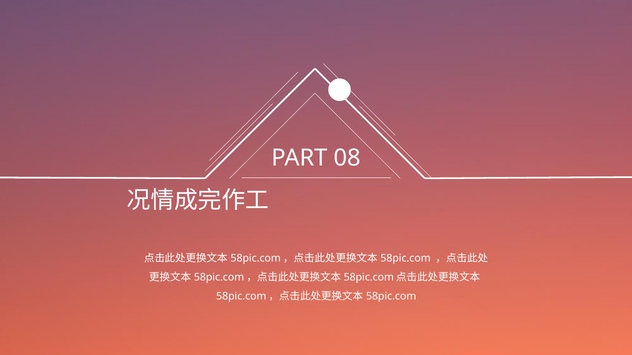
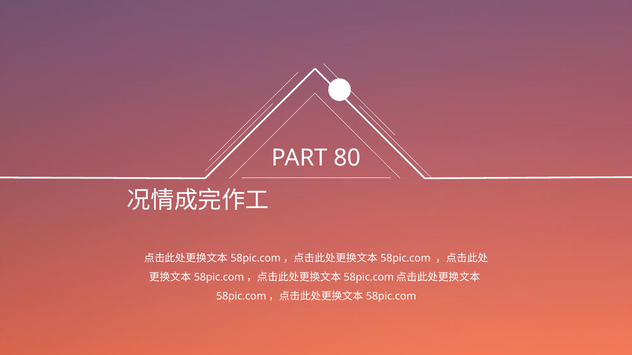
08: 08 -> 80 (347, 158)
